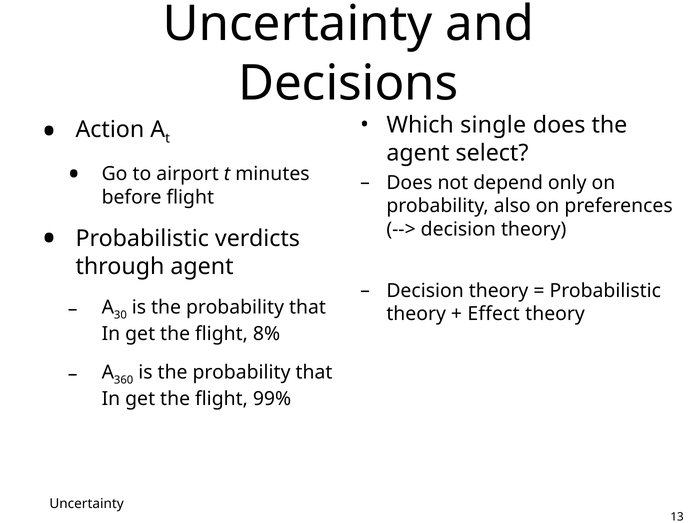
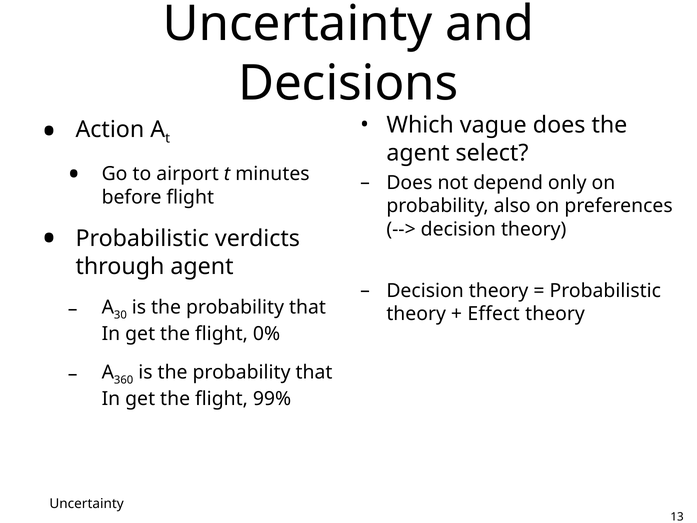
single: single -> vague (493, 125)
8%: 8% -> 0% (267, 334)
